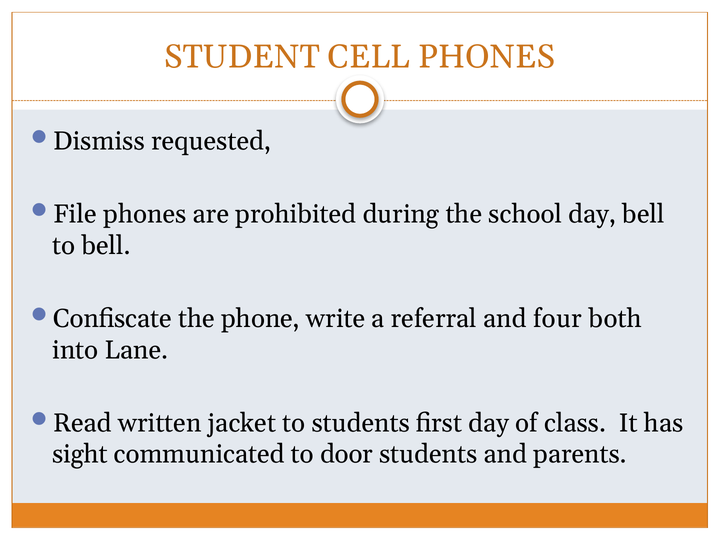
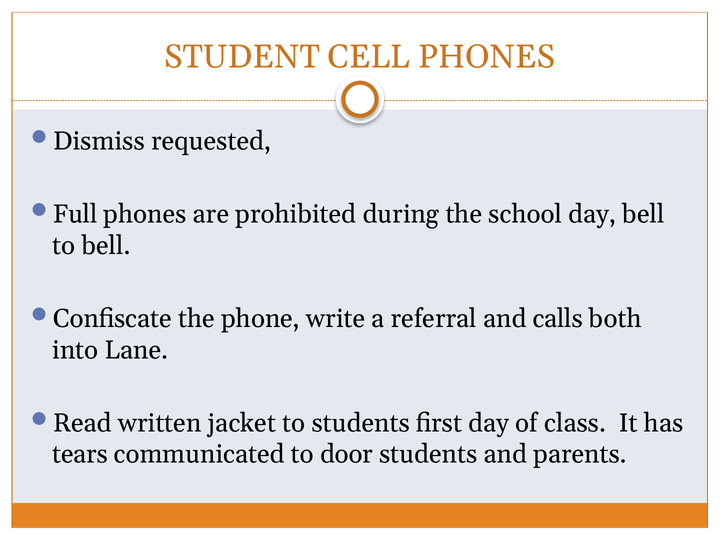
File: File -> Full (75, 214)
four: four -> calls (558, 319)
sight: sight -> tears (80, 454)
